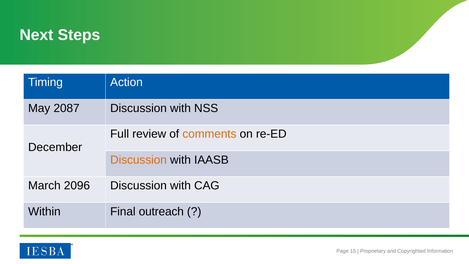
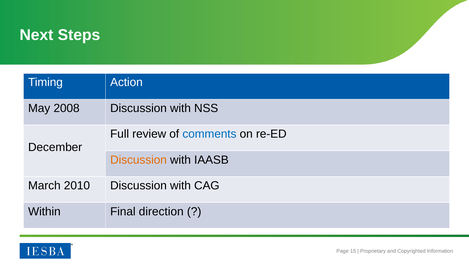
2087: 2087 -> 2008 (67, 108)
comments colour: orange -> blue (209, 134)
2096: 2096 -> 2010 (77, 186)
outreach: outreach -> direction (161, 211)
